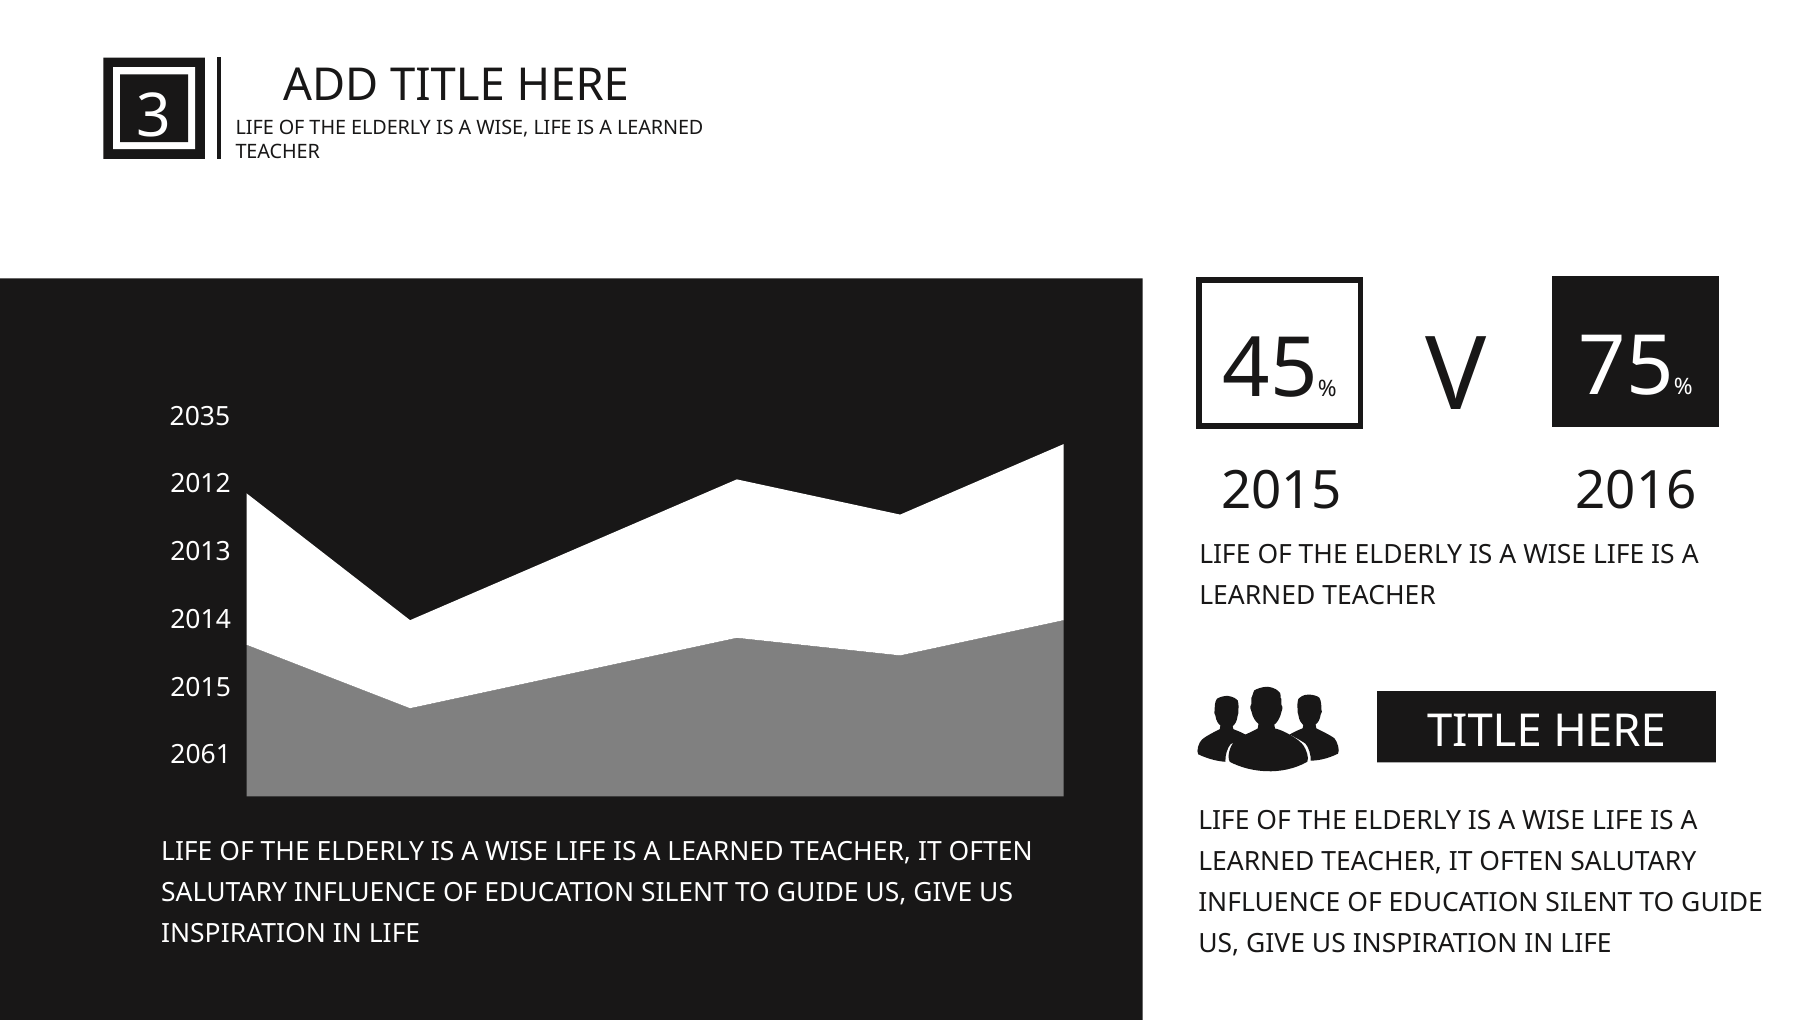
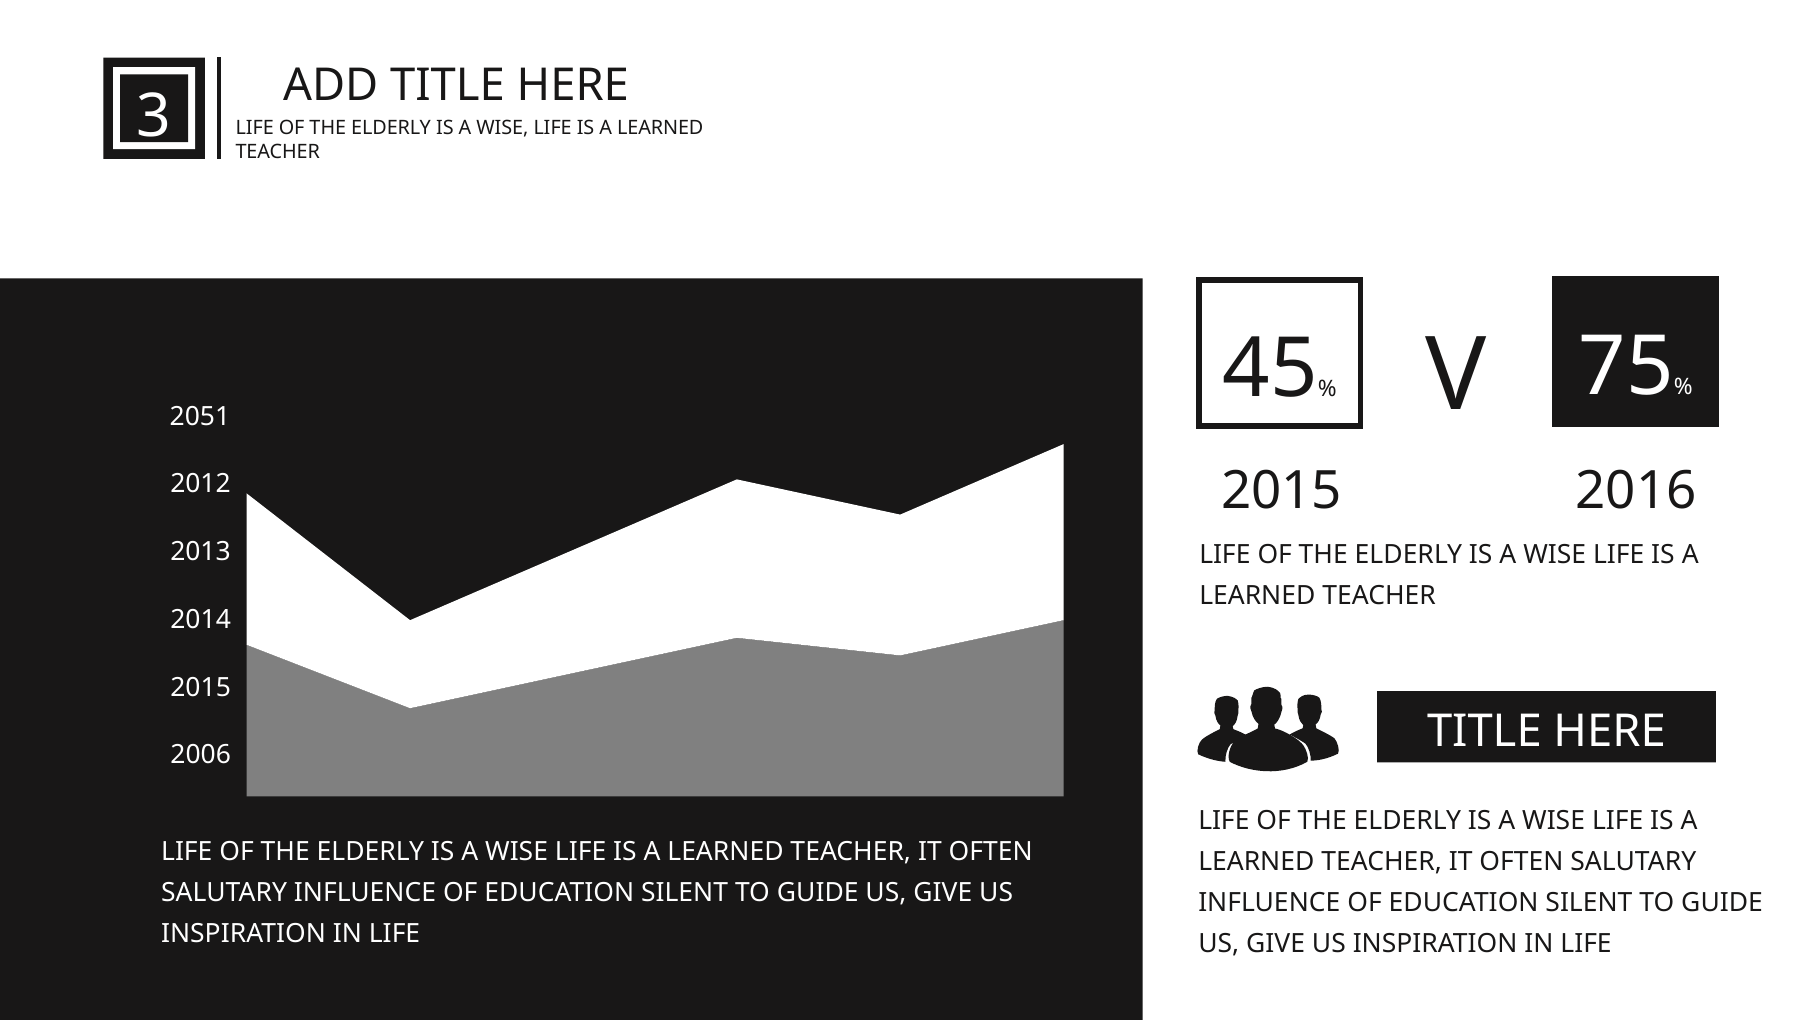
2035: 2035 -> 2051 (200, 417)
2061: 2061 -> 2006 (201, 755)
